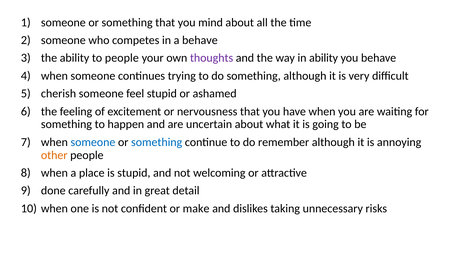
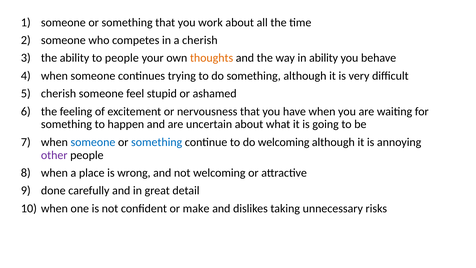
mind: mind -> work (211, 22)
a behave: behave -> cherish (200, 40)
thoughts colour: purple -> orange (212, 58)
do remember: remember -> welcoming (284, 142)
other colour: orange -> purple (54, 155)
is stupid: stupid -> wrong (134, 173)
